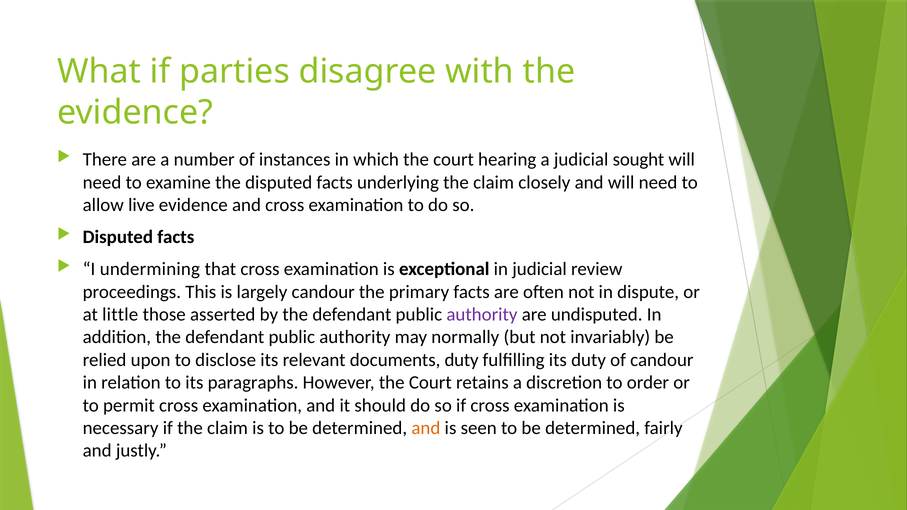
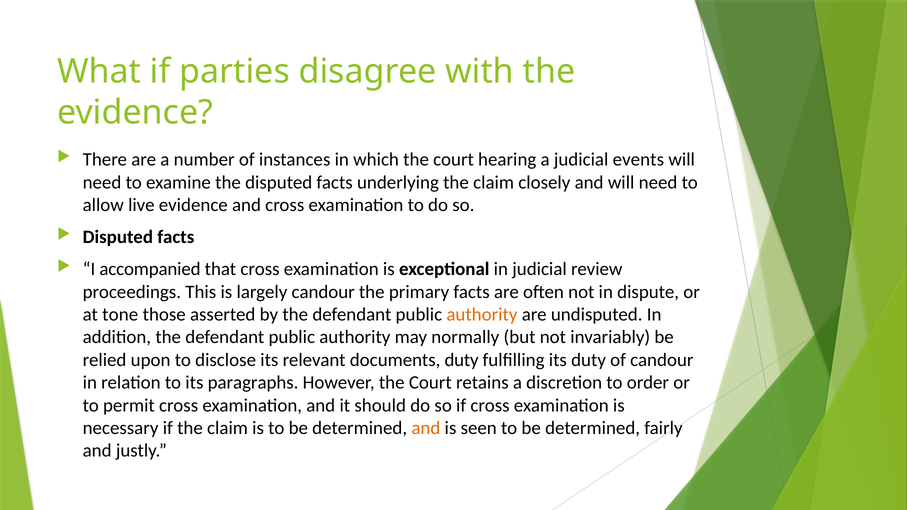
sought: sought -> events (638, 160)
undermining: undermining -> accompanied (150, 269)
little: little -> tone (120, 315)
authority colour: purple -> orange (482, 315)
